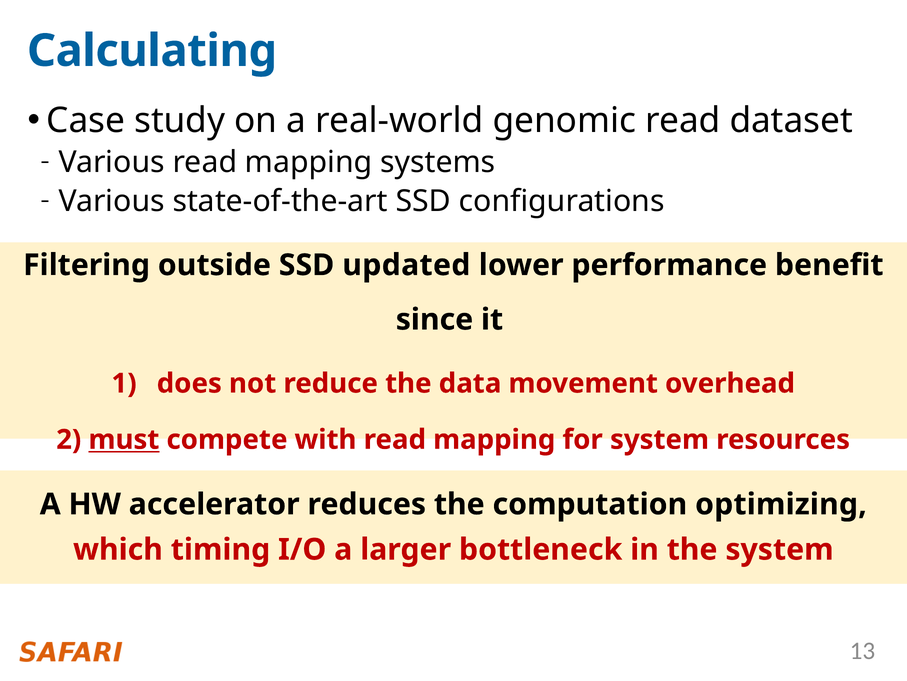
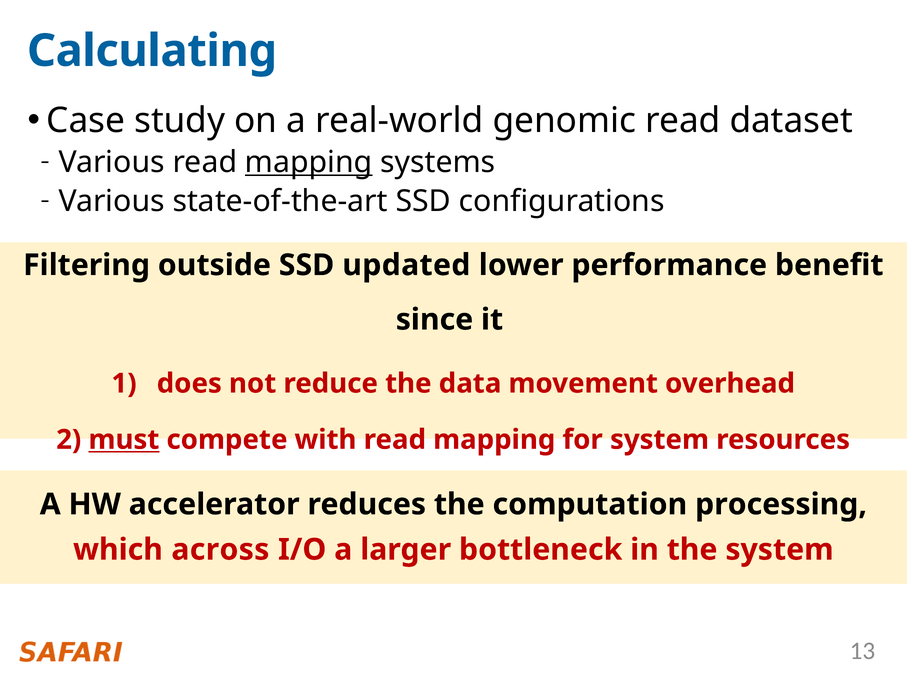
mapping underline: none -> present (309, 162)
optimizing: optimizing -> processing (781, 504)
timing: timing -> across (220, 549)
